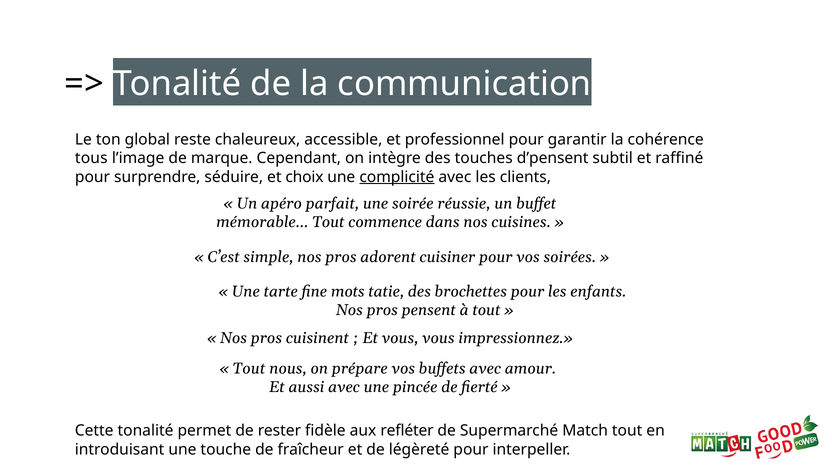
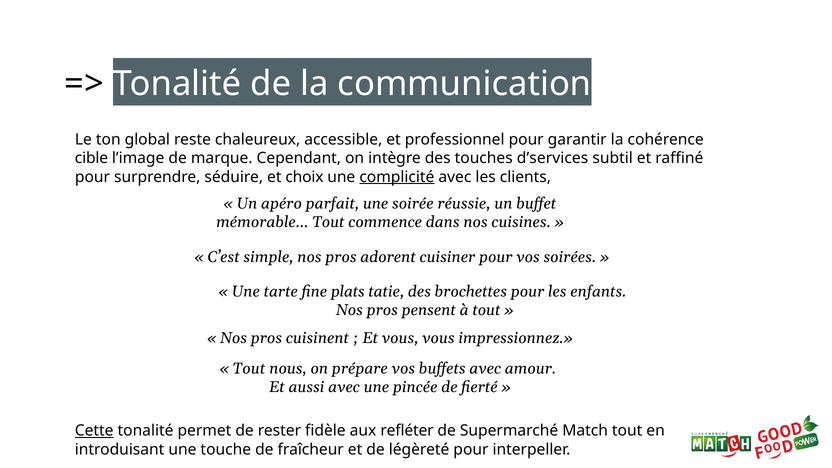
tous: tous -> cible (91, 158)
d’pensent: d’pensent -> d’services (553, 158)
mots: mots -> plats (348, 292)
Cette underline: none -> present (94, 431)
